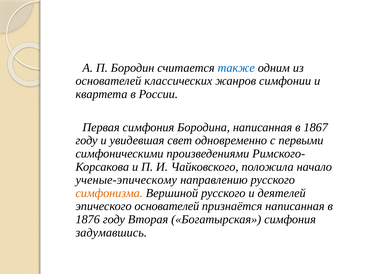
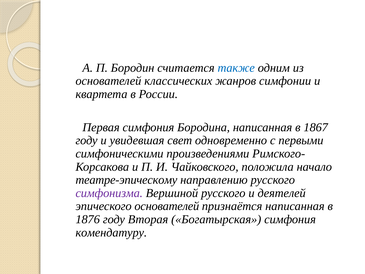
ученые-эпическому: ученые-эпическому -> театре-эпическому (126, 180)
симфонизма colour: orange -> purple (109, 193)
задумавшись: задумавшись -> комендатуру (111, 232)
